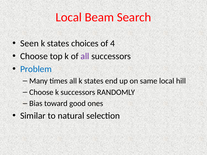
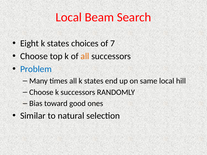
Seen: Seen -> Eight (30, 43)
4: 4 -> 7 (113, 43)
all colour: purple -> orange (85, 56)
